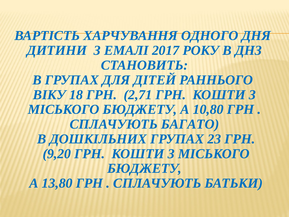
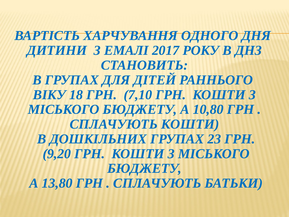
2,71: 2,71 -> 7,10 (138, 95)
СПЛАЧУЮТЬ БАГАТО: БАГАТО -> КОШТИ (190, 124)
